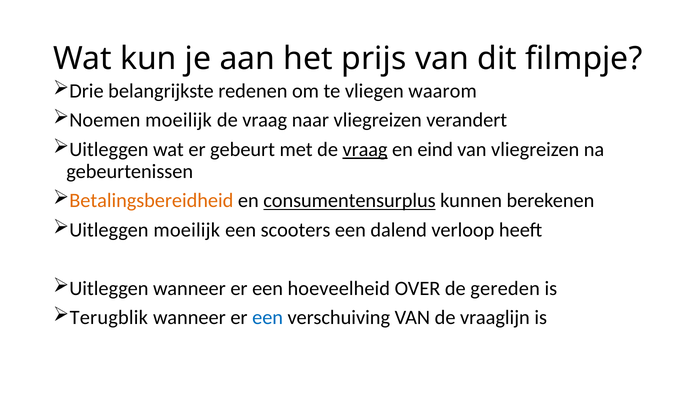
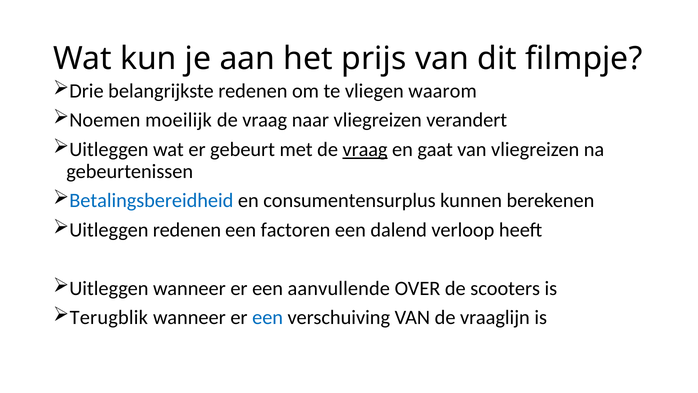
eind: eind -> gaat (435, 149)
Betalingsbereidheid colour: orange -> blue (151, 200)
consumentensurplus underline: present -> none (349, 200)
Uitleggen moeilijk: moeilijk -> redenen (187, 230)
scooters: scooters -> factoren (296, 230)
hoeveelheid: hoeveelheid -> aanvullende (339, 288)
gereden: gereden -> scooters (505, 288)
